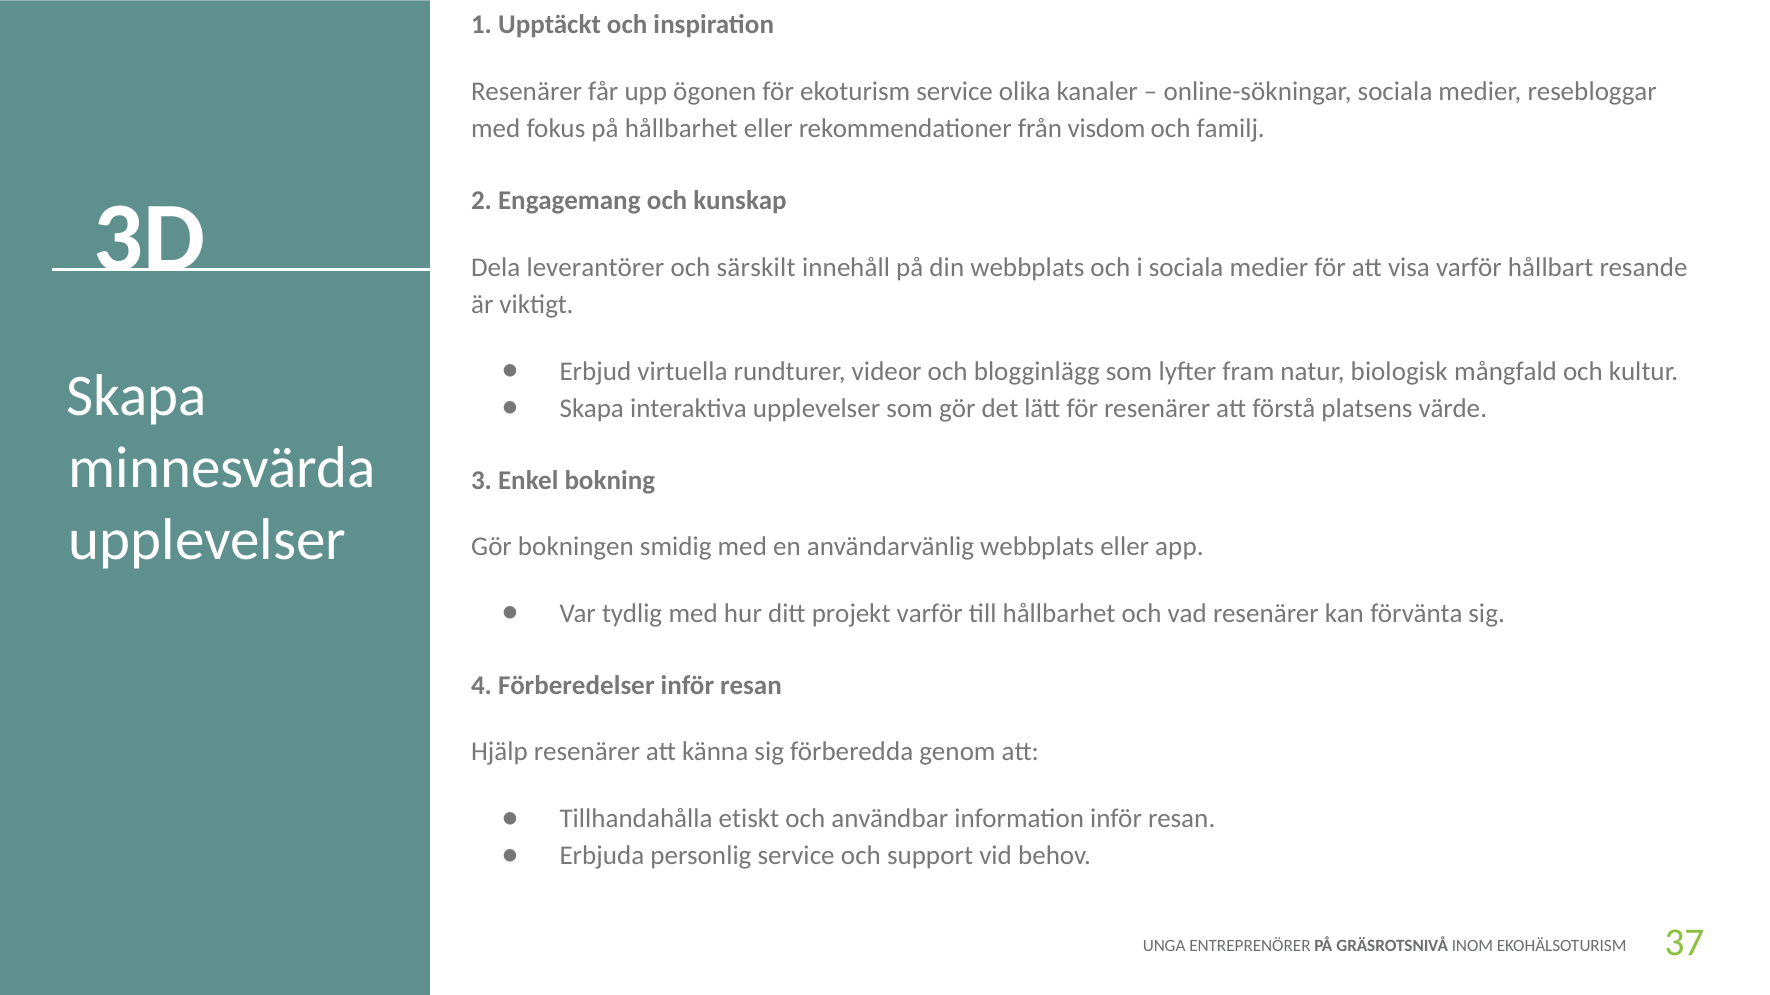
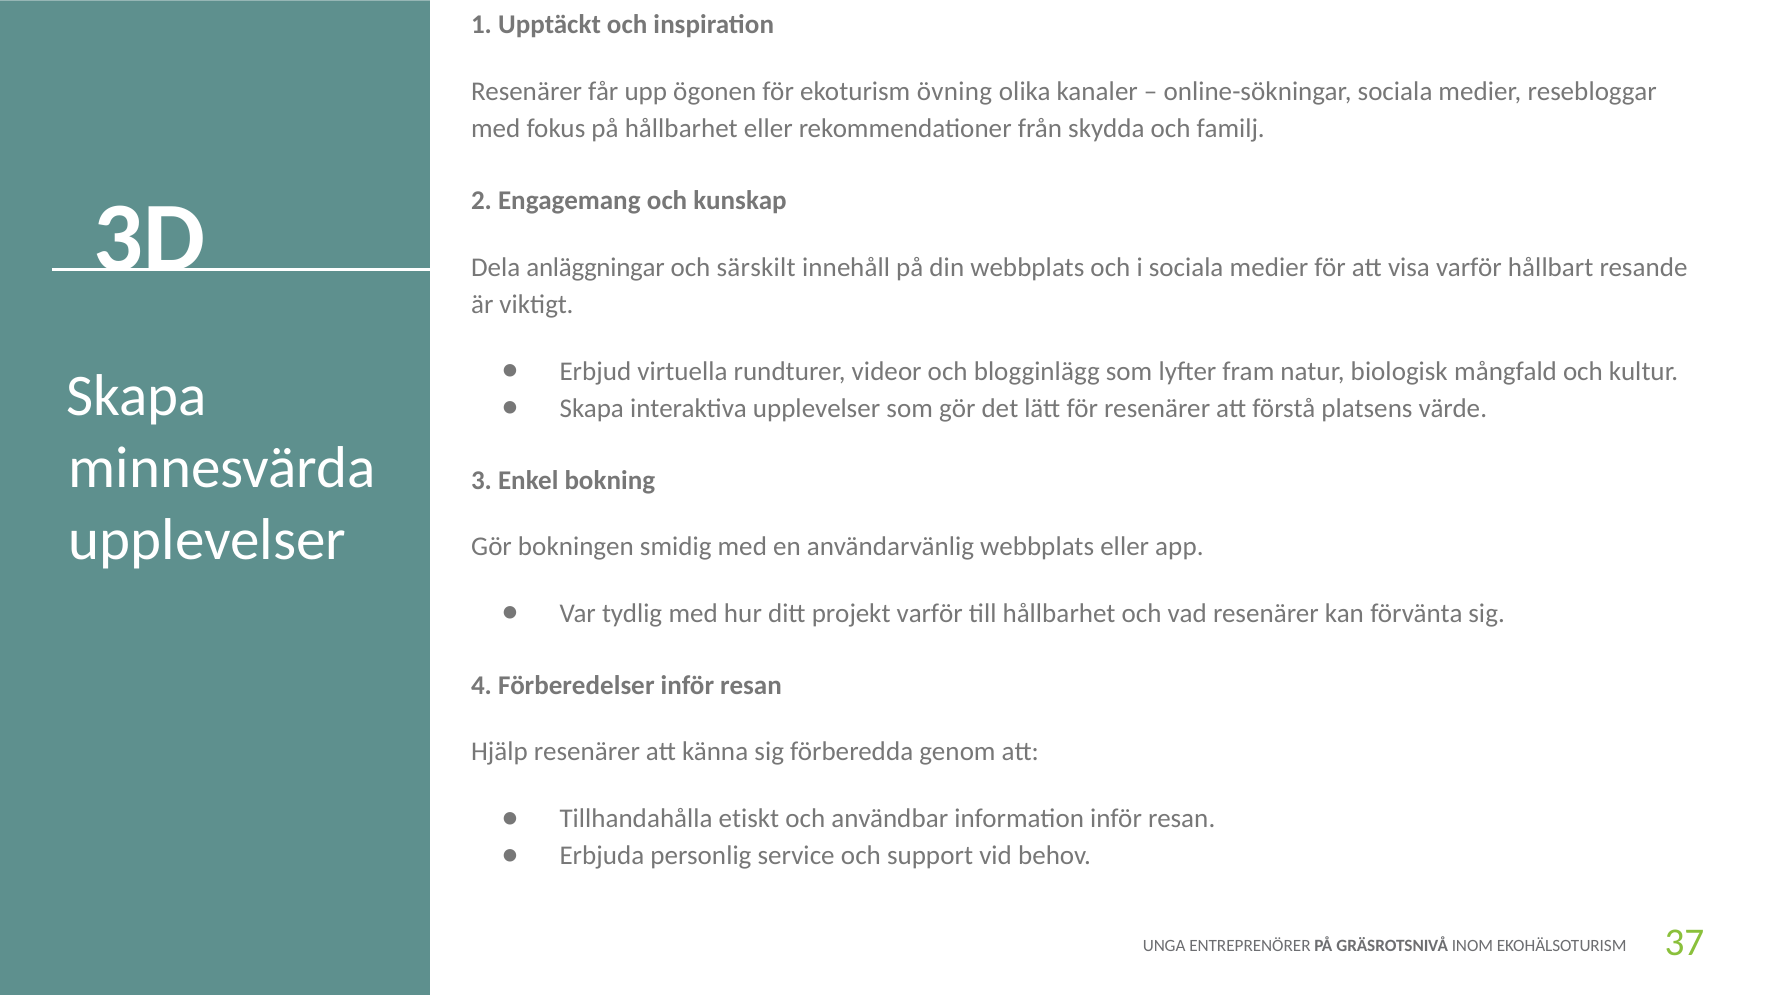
ekoturism service: service -> övning (955, 92)
visdom: visdom -> skydda (1106, 129)
leverantörer: leverantörer -> anläggningar (596, 267)
